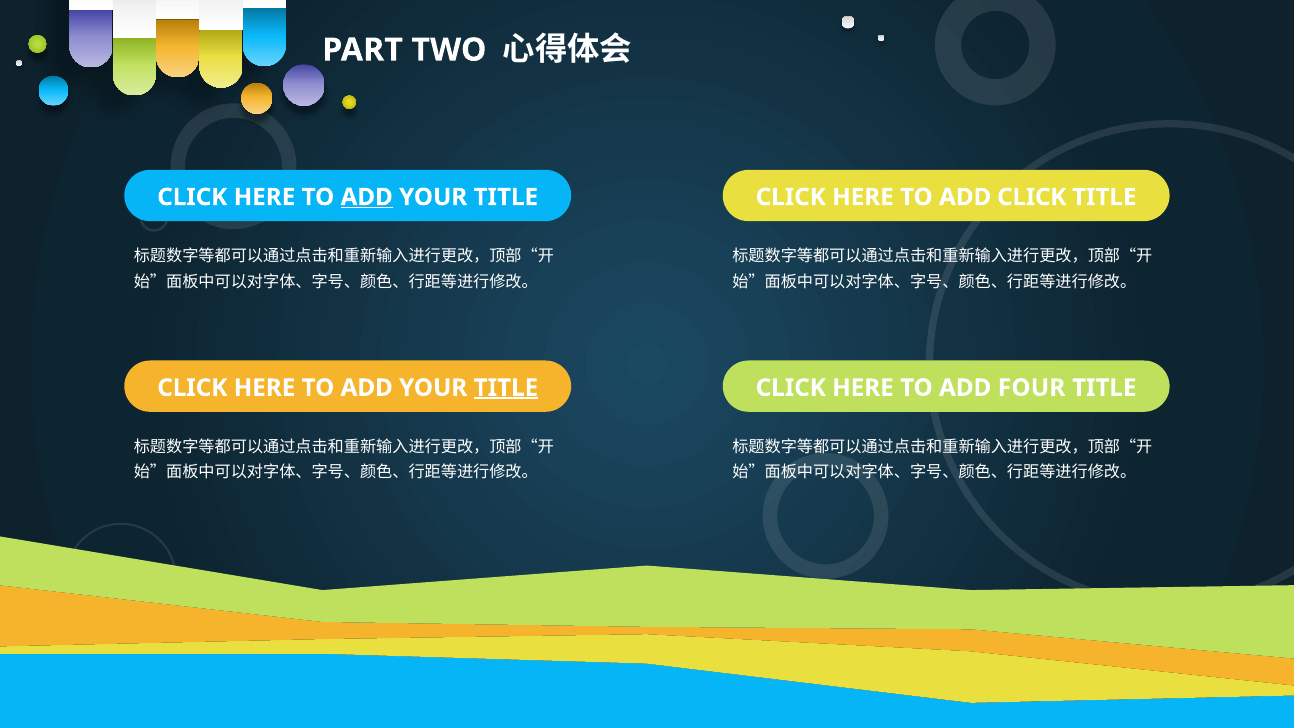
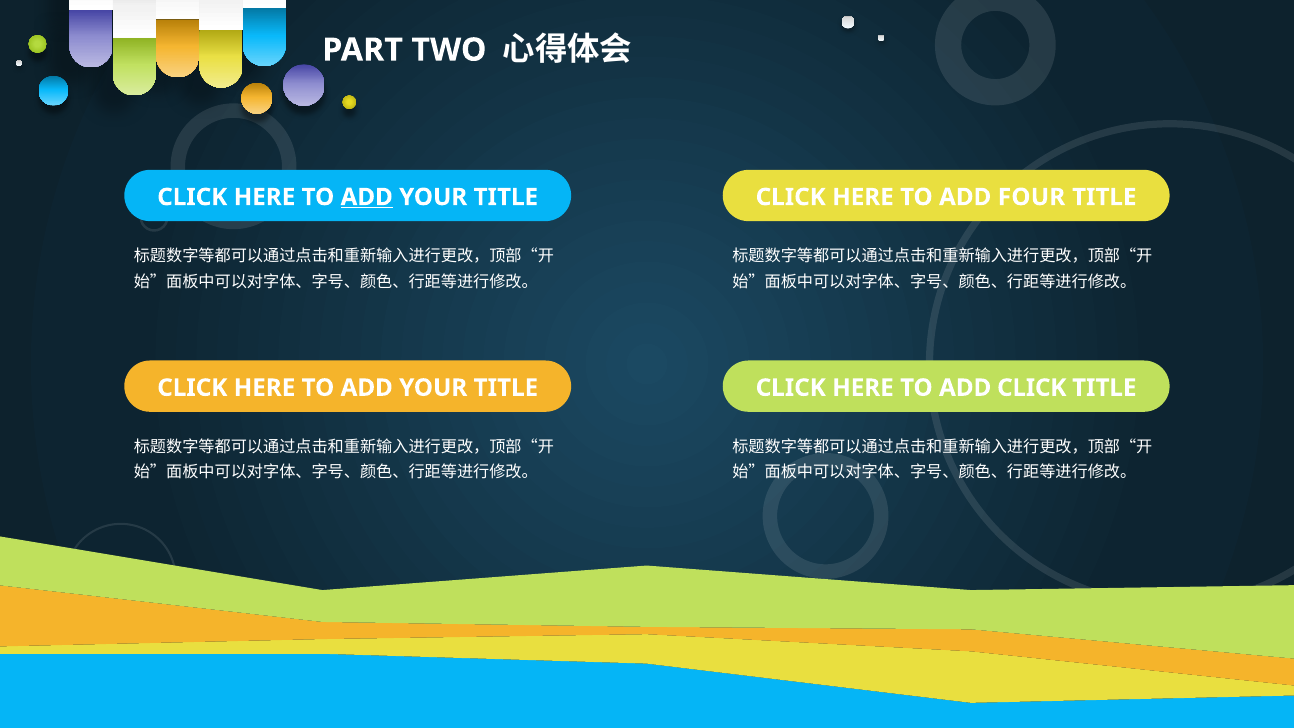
ADD CLICK: CLICK -> FOUR (1032, 197)
TITLE underline: present -> none (506, 388)
ADD FOUR: FOUR -> CLICK (1032, 388)
